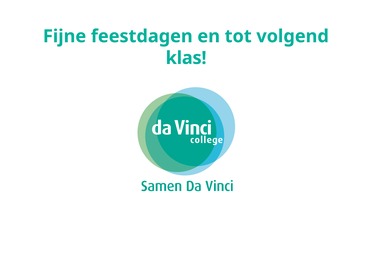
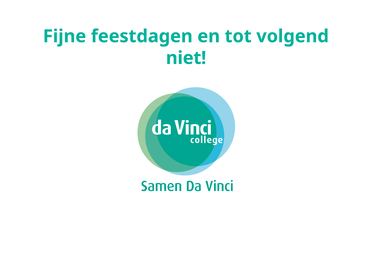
klas: klas -> niet (186, 58)
